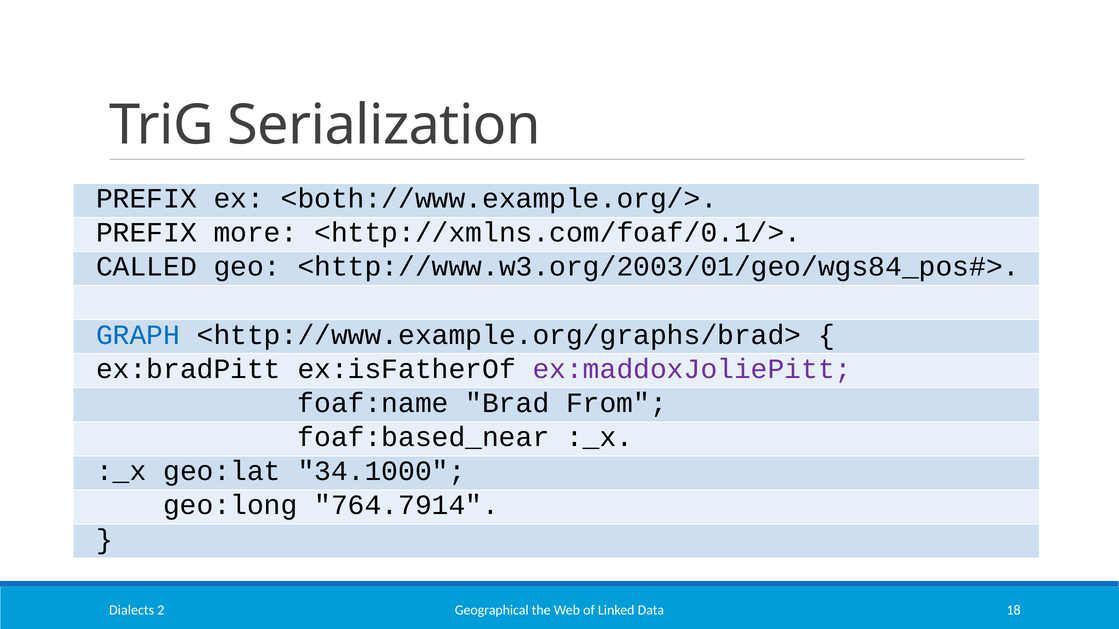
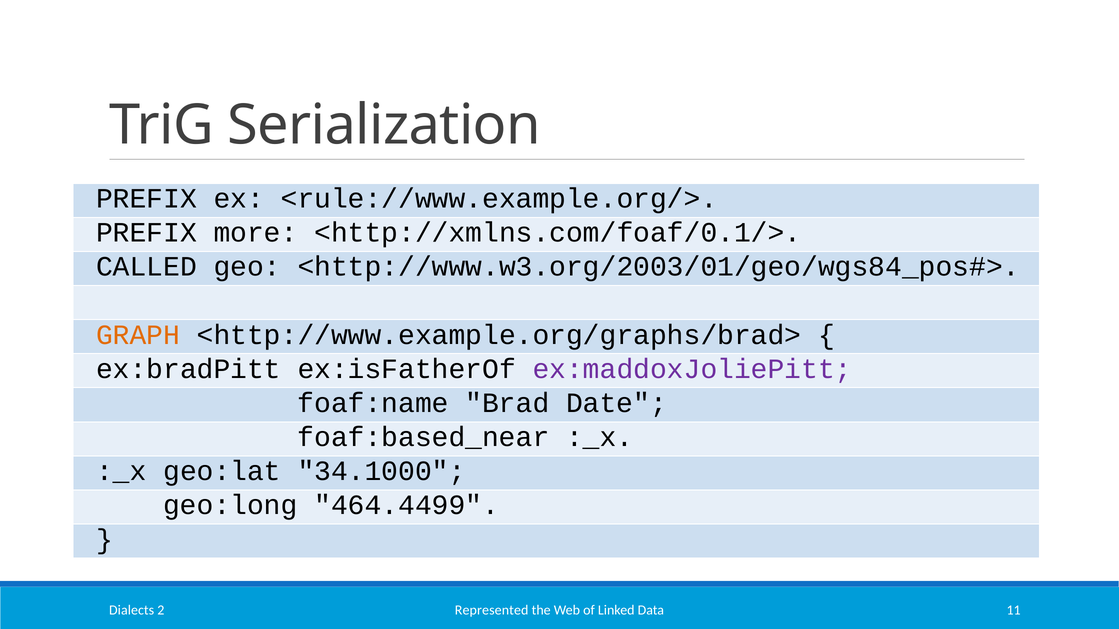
<both://www.example.org/>: <both://www.example.org/> -> <rule://www.example.org/> (499, 199)
GRAPH colour: blue -> orange (138, 335)
From: From -> Date (616, 403)
764.7914: 764.7914 -> 464.4499 (407, 506)
Geographical: Geographical -> Represented (492, 610)
18: 18 -> 11 (1014, 610)
